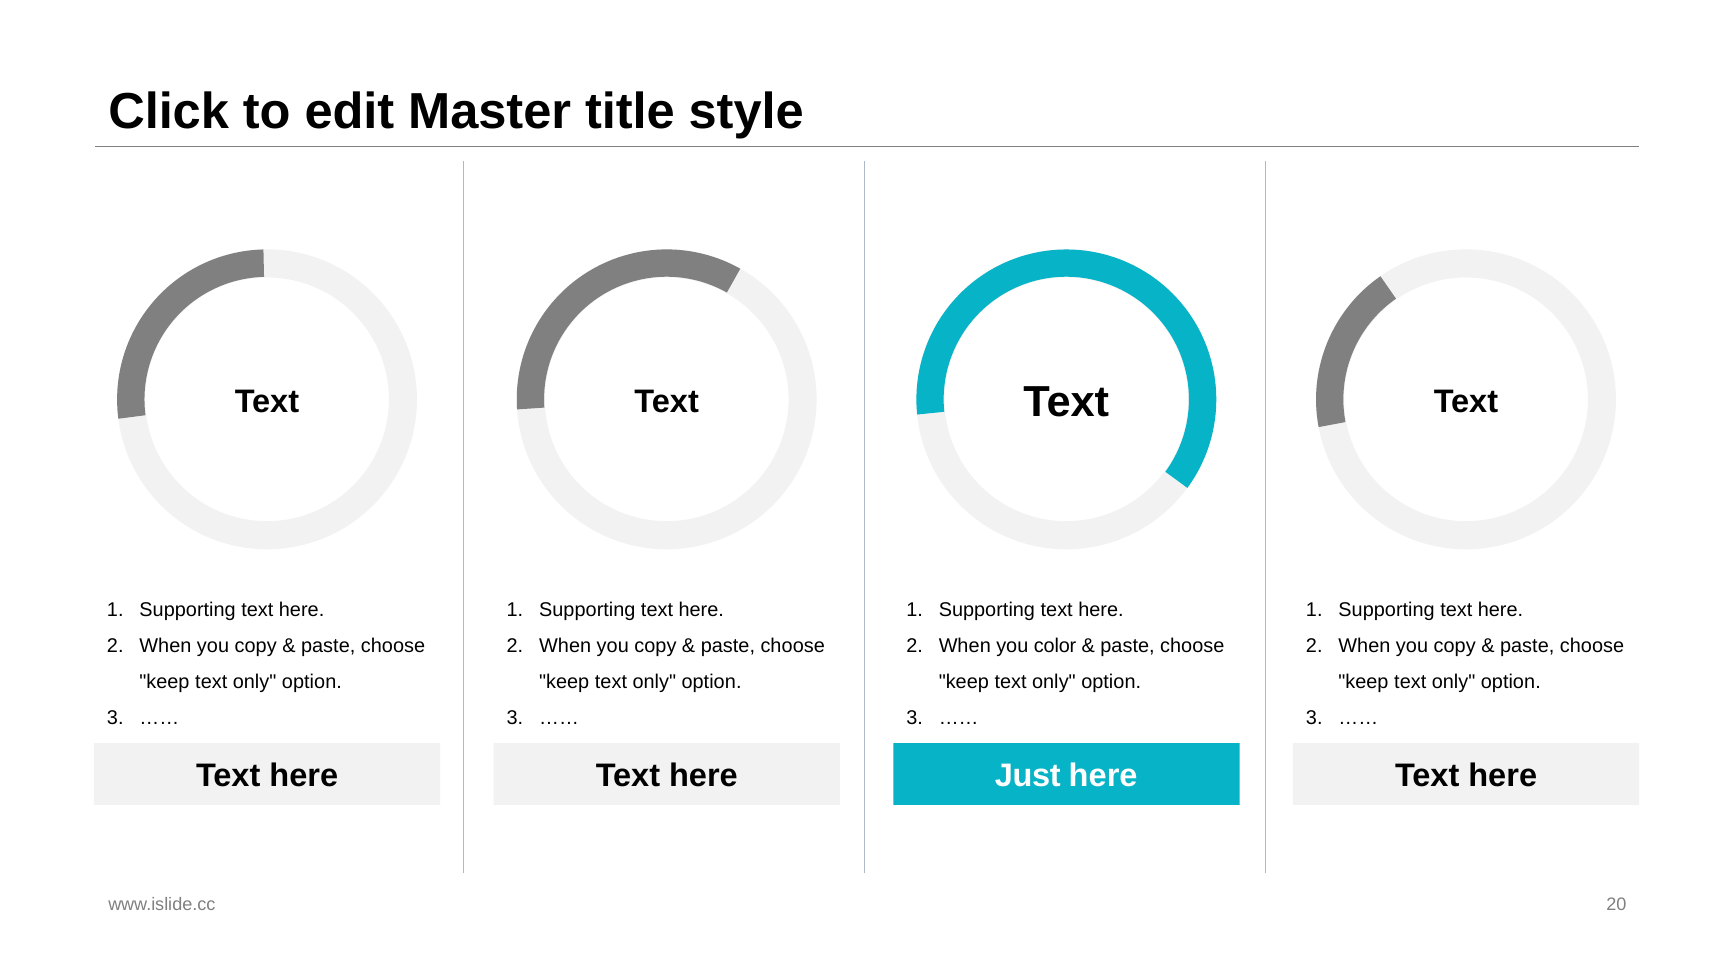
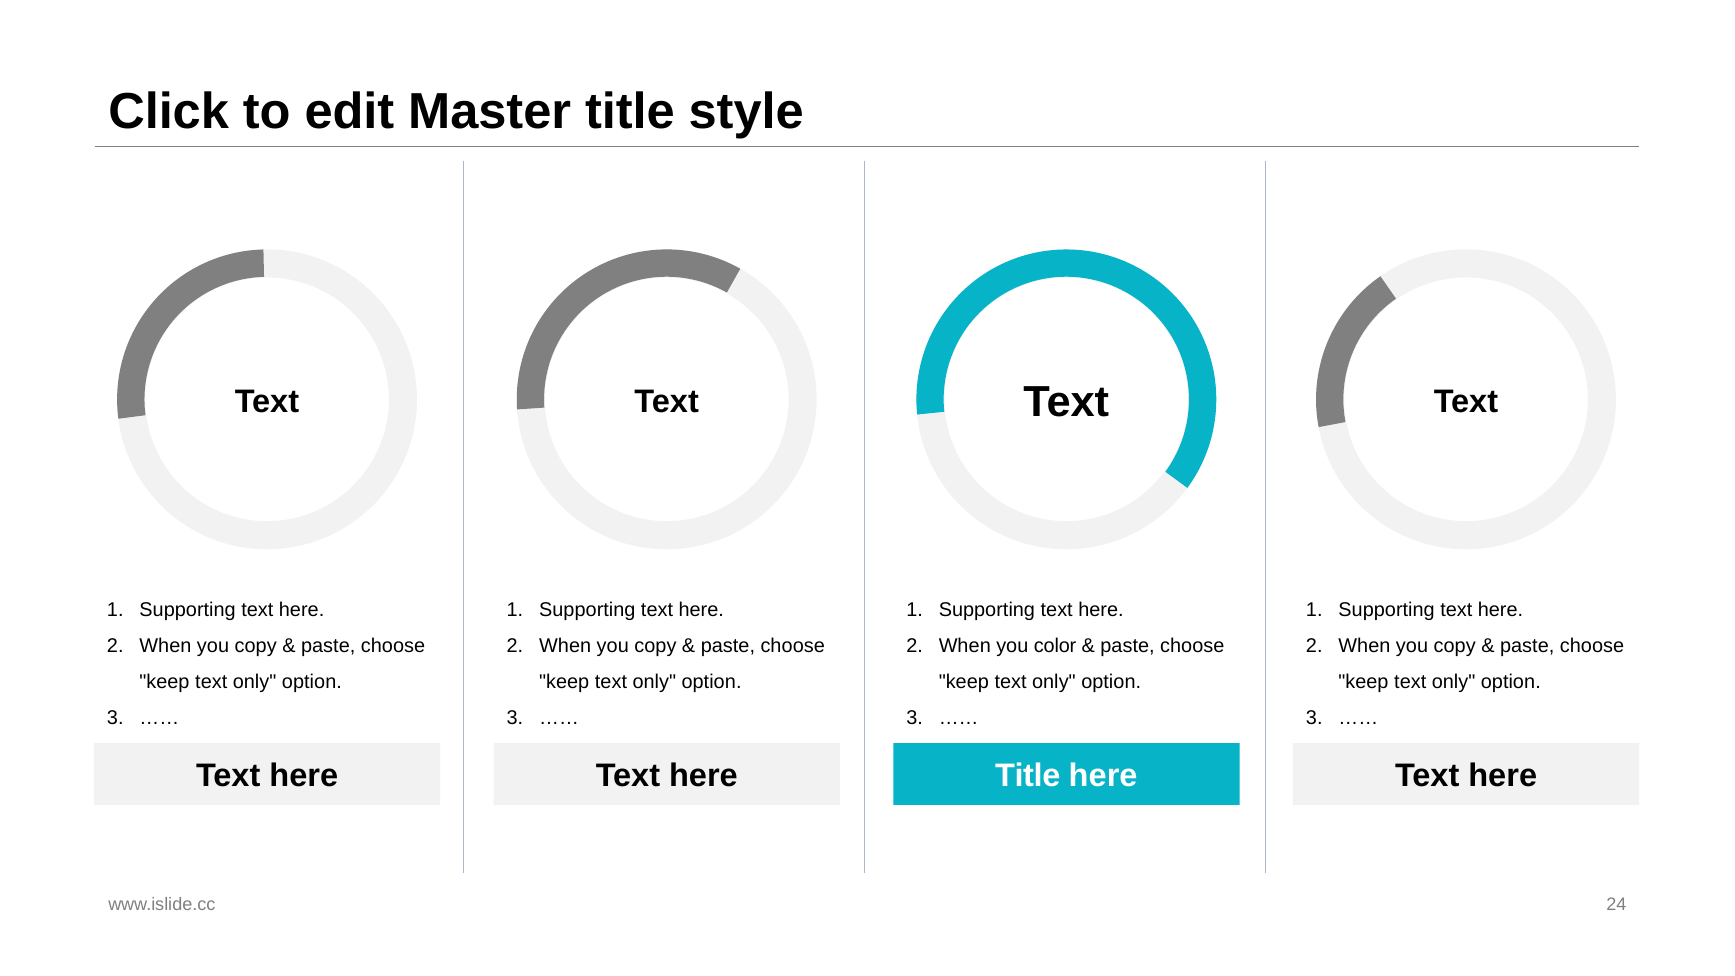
Just: Just -> Title (1028, 776)
20: 20 -> 24 (1617, 904)
